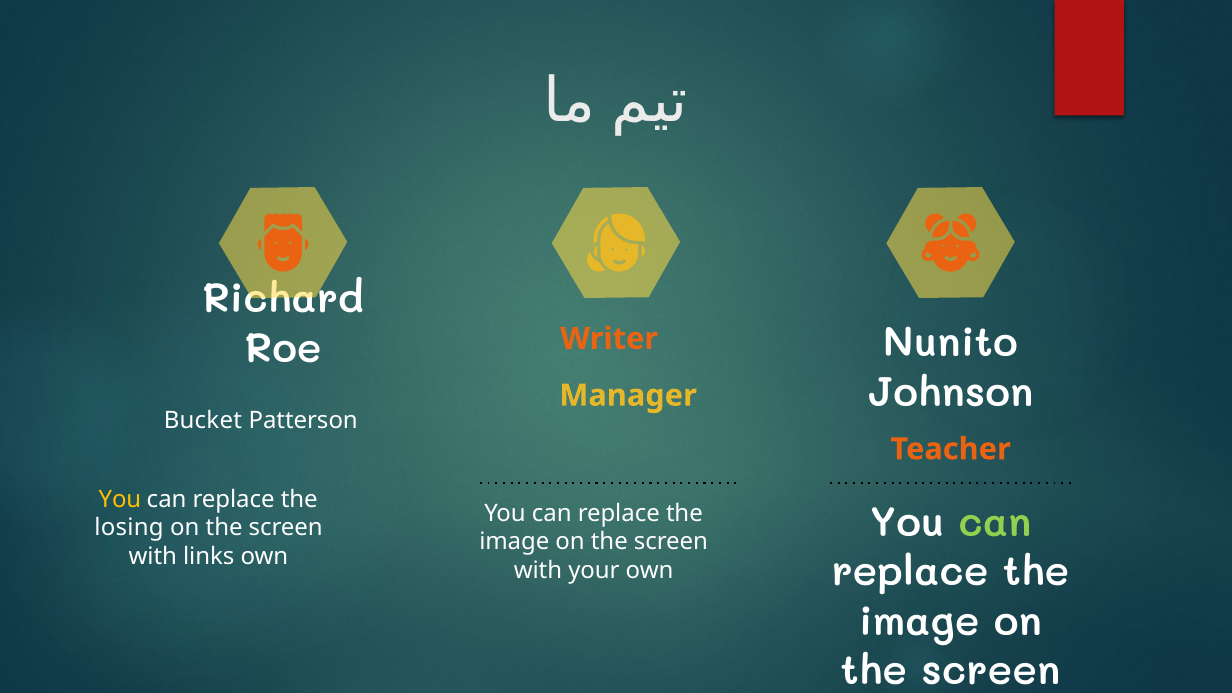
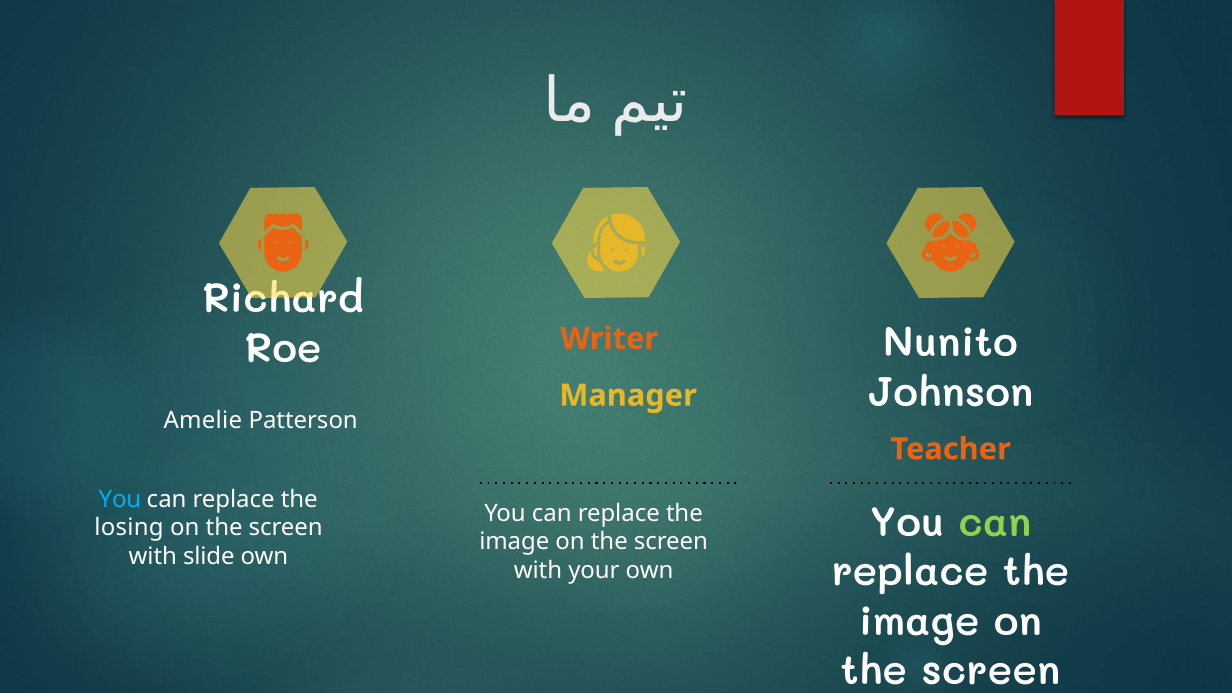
Bucket: Bucket -> Amelie (203, 421)
You colour: yellow -> light blue (120, 499)
links: links -> slide (209, 557)
